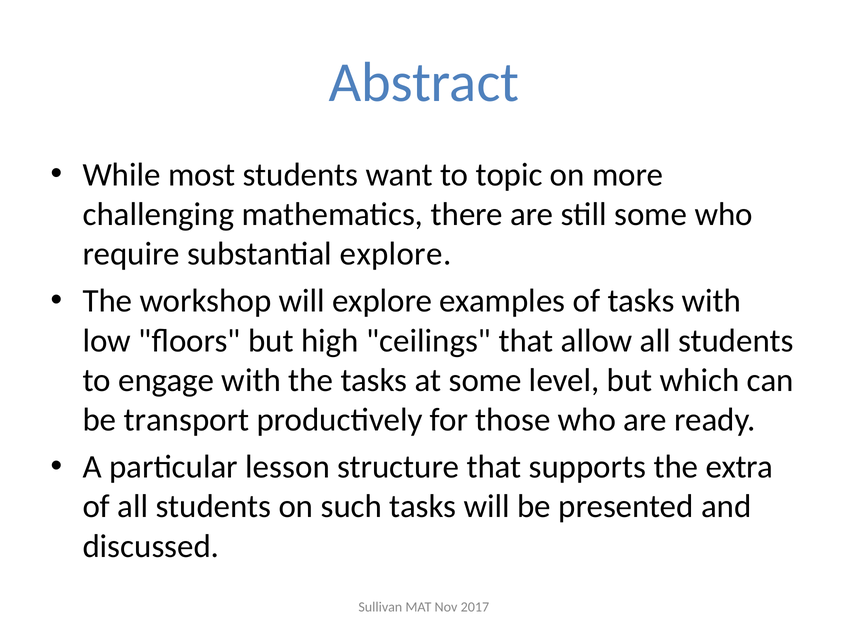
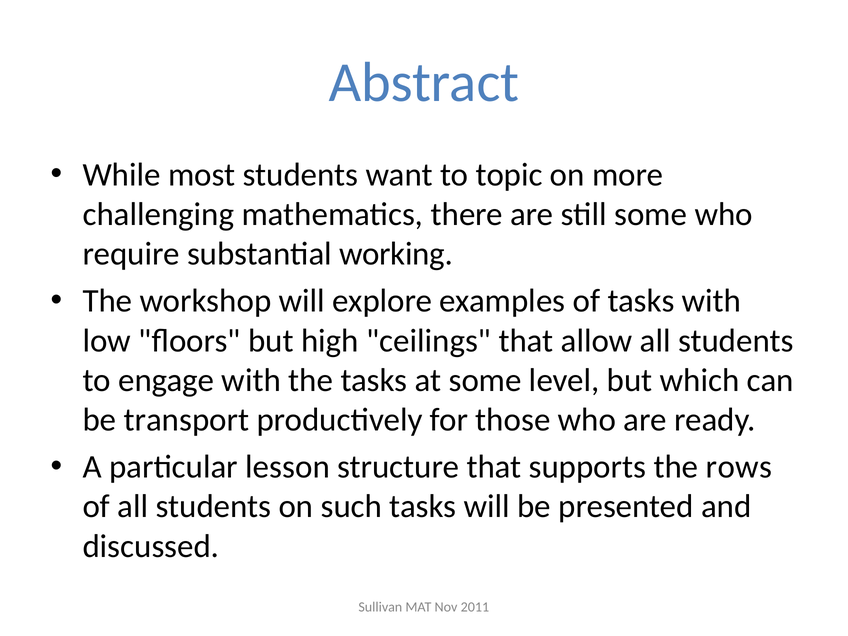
substantial explore: explore -> working (396, 254)
extra: extra -> rows (739, 467)
2017: 2017 -> 2011 (475, 607)
